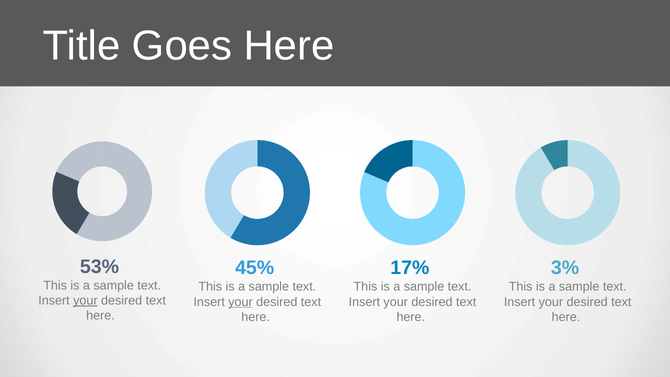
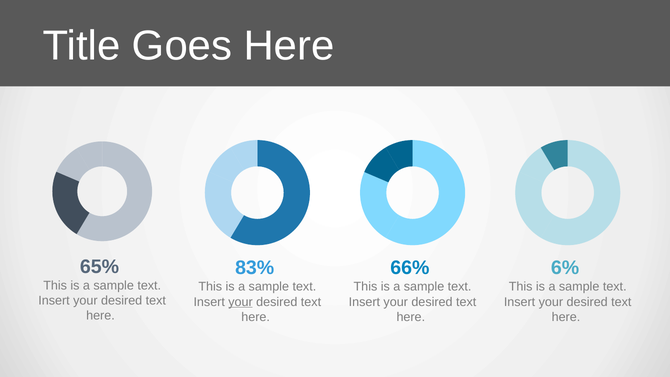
53%: 53% -> 65% (100, 267)
45%: 45% -> 83% (255, 268)
17%: 17% -> 66% (410, 268)
3%: 3% -> 6% (565, 268)
your underline: present -> none (85, 300)
